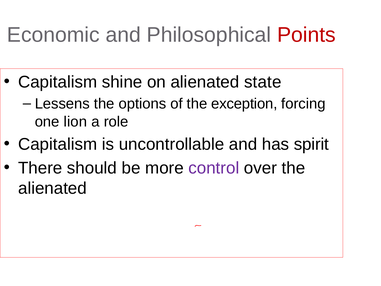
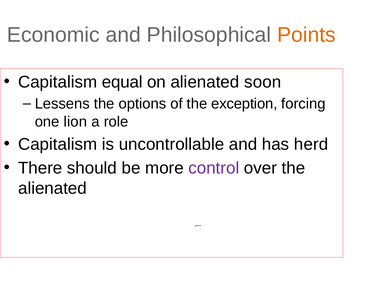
Points colour: red -> orange (306, 35)
shine: shine -> equal (122, 82)
state: state -> soon (263, 82)
spirit: spirit -> herd (311, 144)
